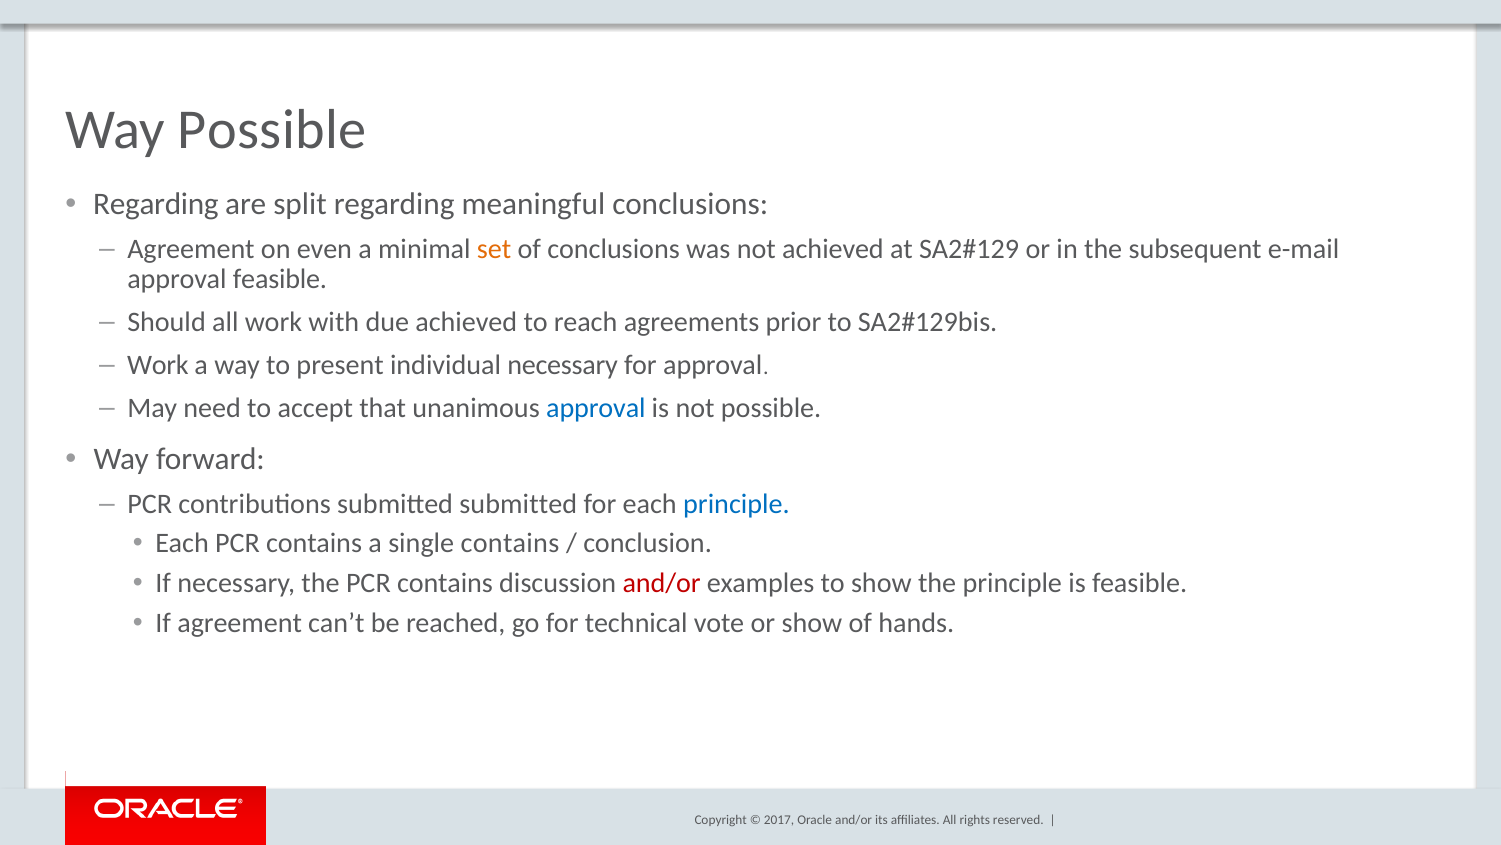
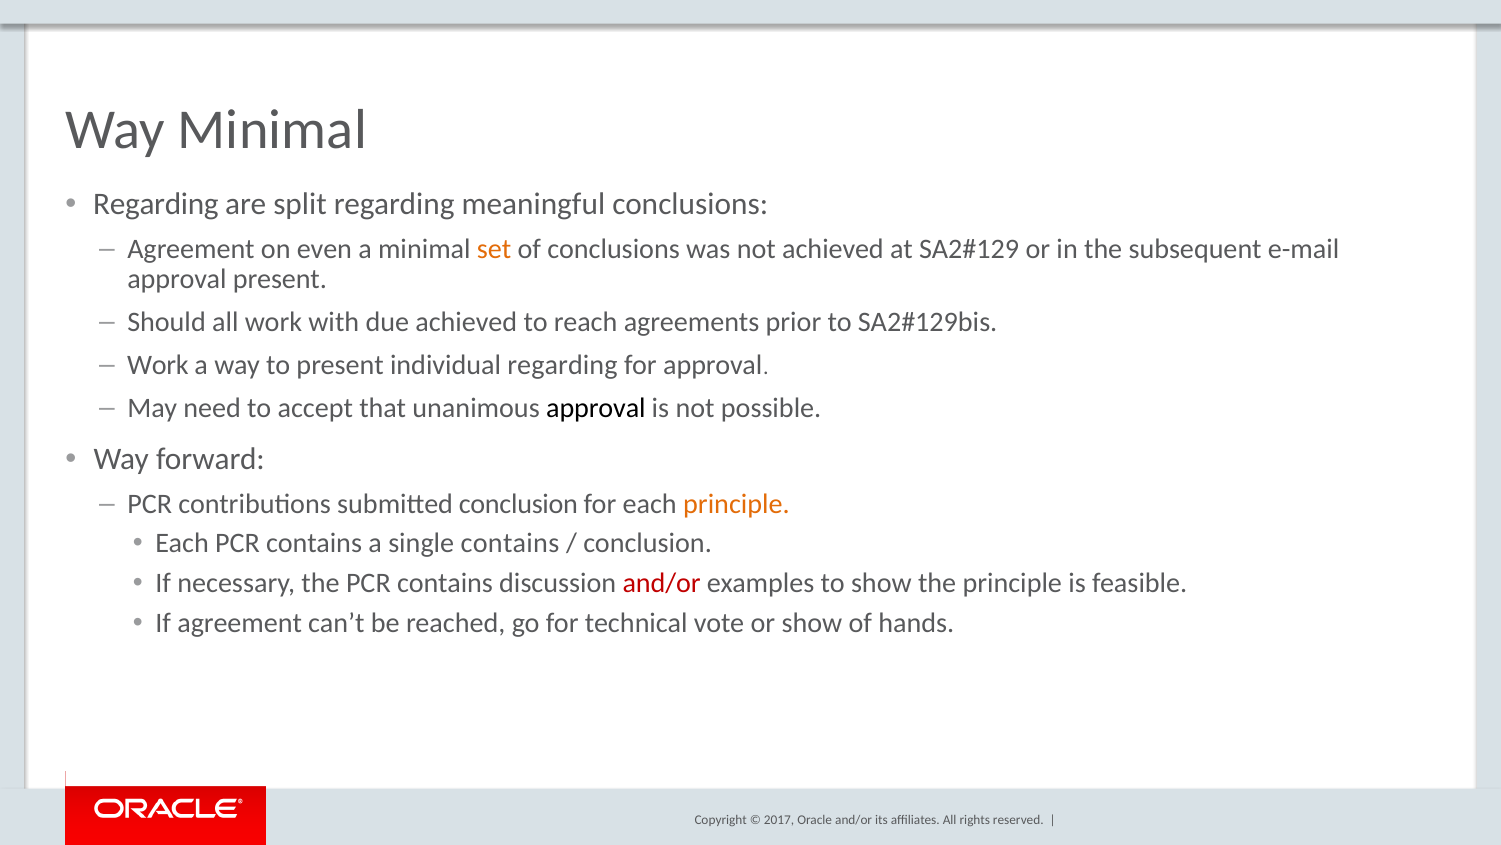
Way Possible: Possible -> Minimal (272, 130)
approval feasible: feasible -> present (280, 279)
individual necessary: necessary -> regarding (562, 365)
approval colour: blue -> black (596, 408)
submitted submitted: submitted -> conclusion (518, 504)
principle colour: blue -> orange (736, 504)
